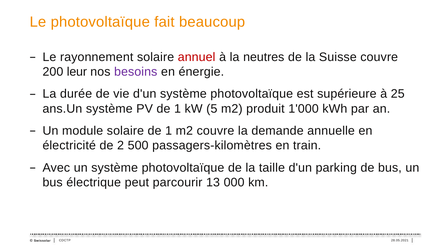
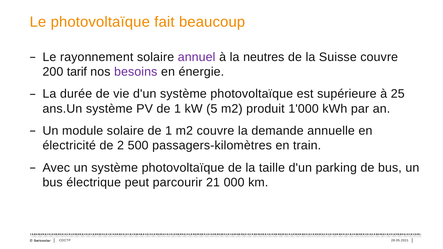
annuel colour: red -> purple (197, 57)
leur: leur -> tarif (77, 72)
13: 13 -> 21 (213, 183)
